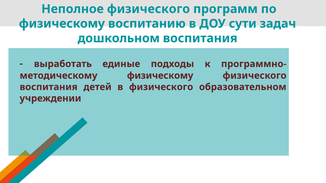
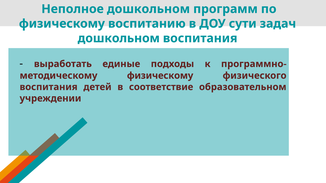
Неполное физического: физического -> дошкольном (148, 9)
в физического: физического -> соответствие (161, 87)
